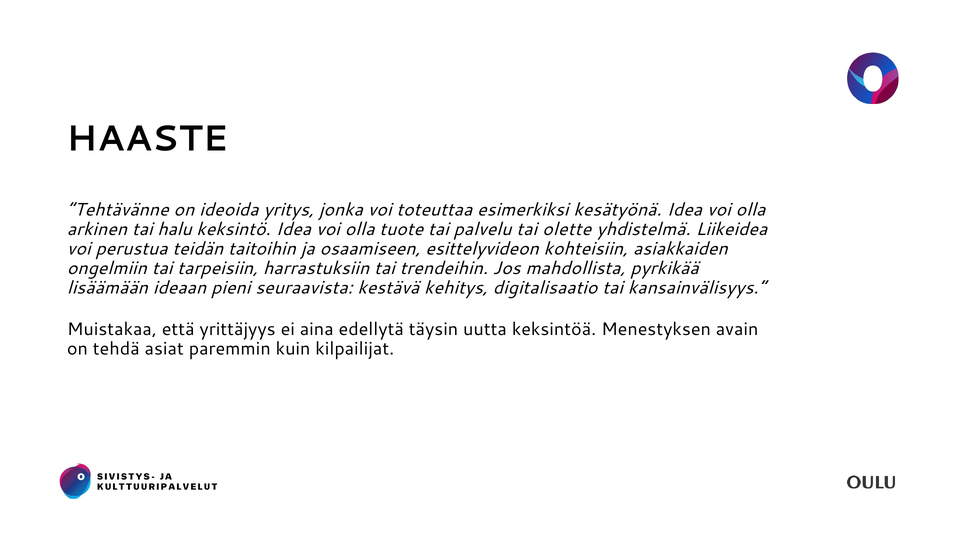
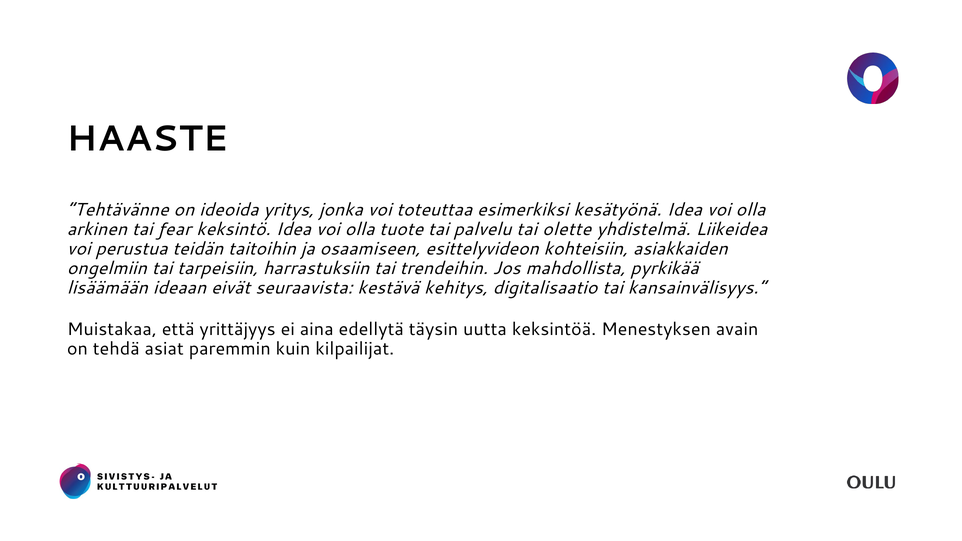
halu: halu -> fear (174, 229)
pieni: pieni -> eivät (231, 288)
